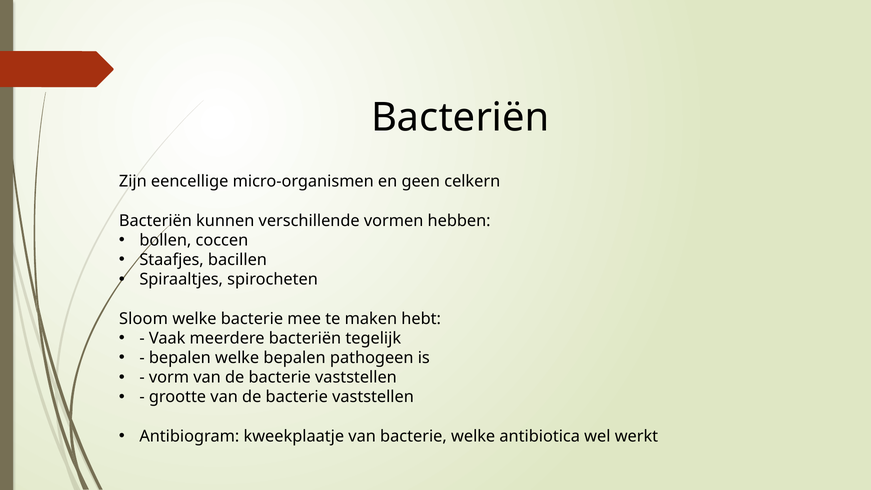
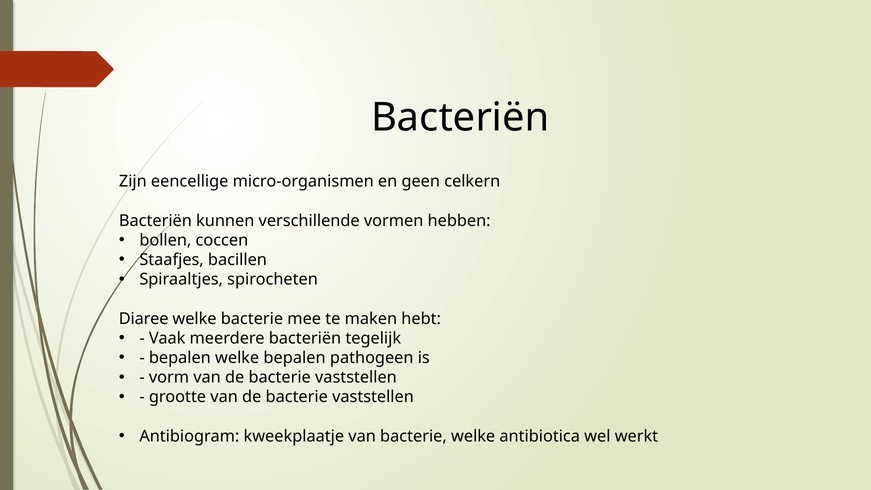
Sloom: Sloom -> Diaree (144, 319)
